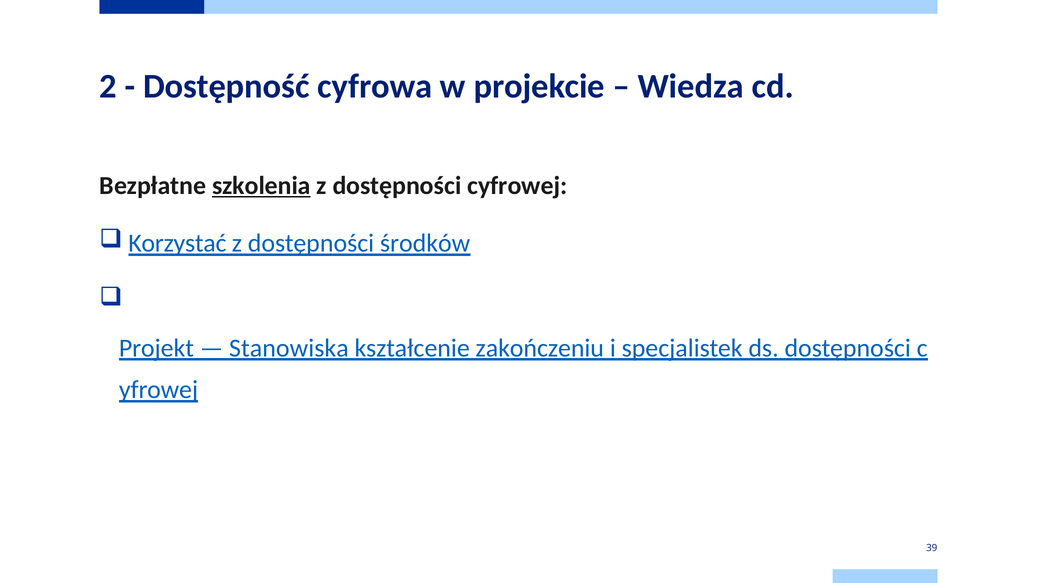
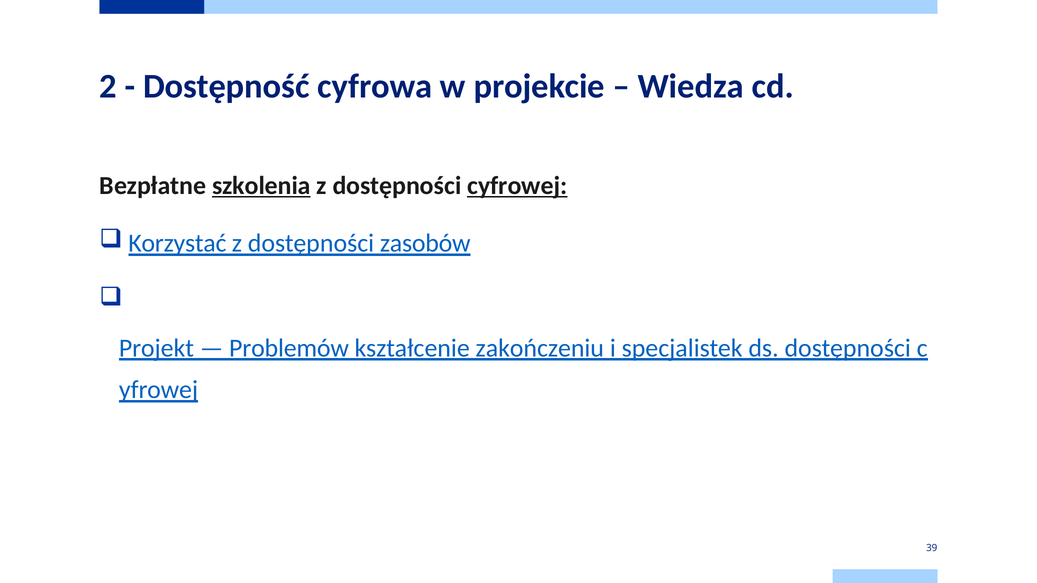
cyfrowej underline: none -> present (517, 186)
środków: środków -> zasobów (425, 243)
Stanowiska: Stanowiska -> Problemów (289, 348)
